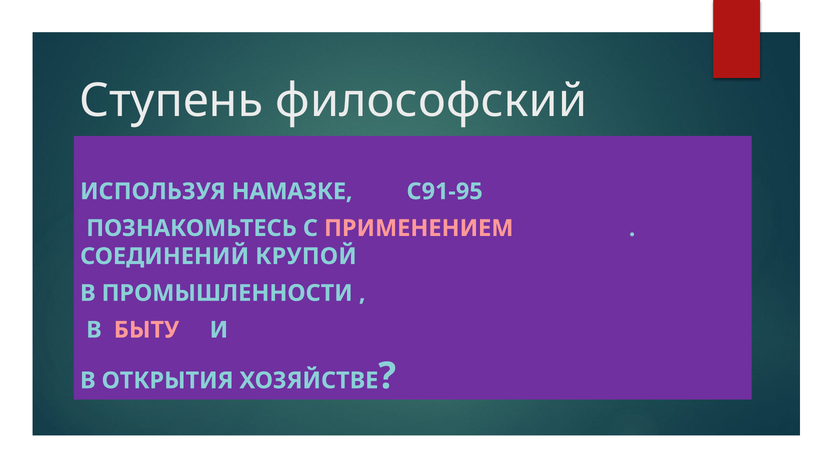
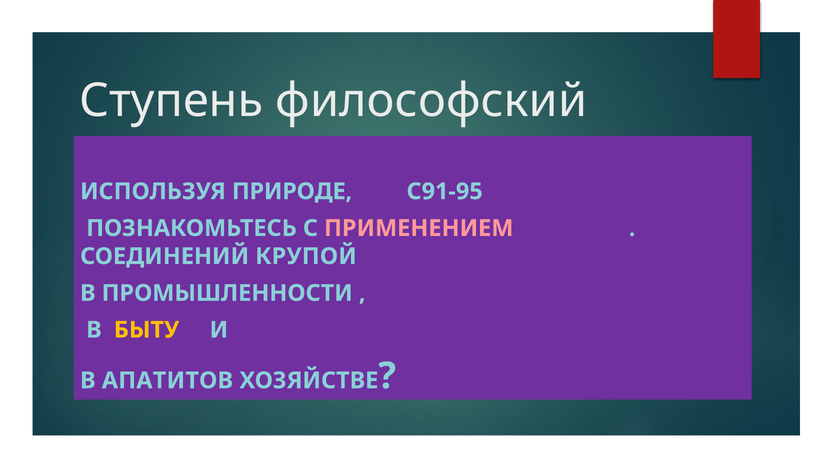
НАМАЗКЕ: НАМАЗКЕ -> ПРИРОДЕ (292, 192)
БЫТУ colour: pink -> yellow (146, 330)
ОТКРЫТИЯ: ОТКРЫТИЯ -> АПАТИТОВ (167, 381)
